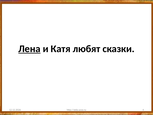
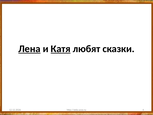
Катя underline: none -> present (61, 49)
